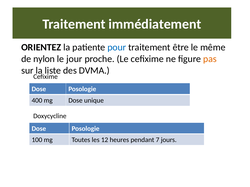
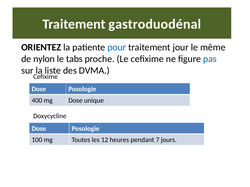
immédiatement: immédiatement -> gastroduodénal (155, 24)
être: être -> jour (181, 47)
jour: jour -> tabs (74, 59)
pas colour: orange -> blue (210, 59)
